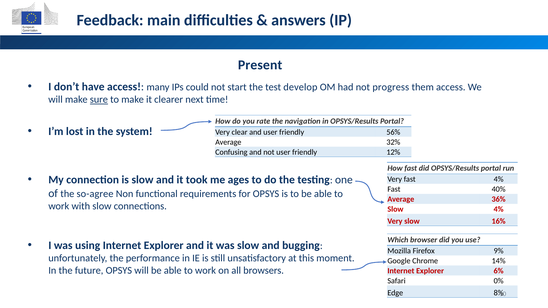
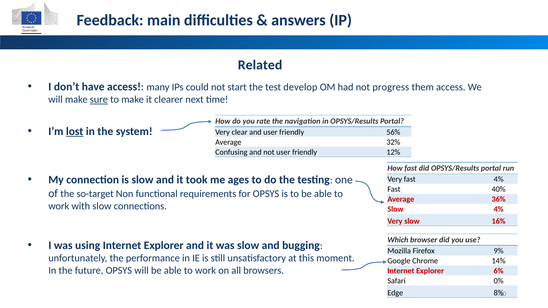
Present: Present -> Related (260, 65)
lost underline: none -> present (75, 131)
so-agree: so-agree -> so-target (95, 194)
